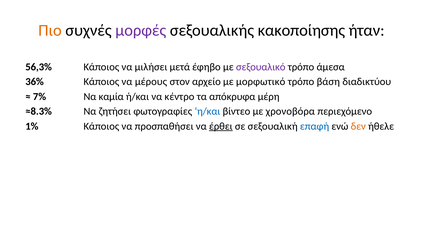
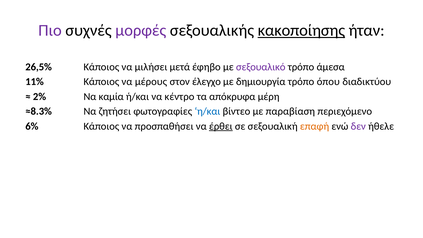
Πιο colour: orange -> purple (50, 30)
κακοποίησης underline: none -> present (301, 30)
56,3%: 56,3% -> 26,5% (39, 67)
36%: 36% -> 11% (35, 82)
αρχείο: αρχείο -> έλεγχο (206, 82)
μορφωτικό: μορφωτικό -> δημιουργία (261, 82)
βάση: βάση -> όπου (328, 82)
7%: 7% -> 2% (40, 97)
χρονοβόρα: χρονοβόρα -> παραβίαση (290, 111)
1%: 1% -> 6% (32, 126)
επαφή colour: blue -> orange (315, 126)
δεν colour: orange -> purple (358, 126)
